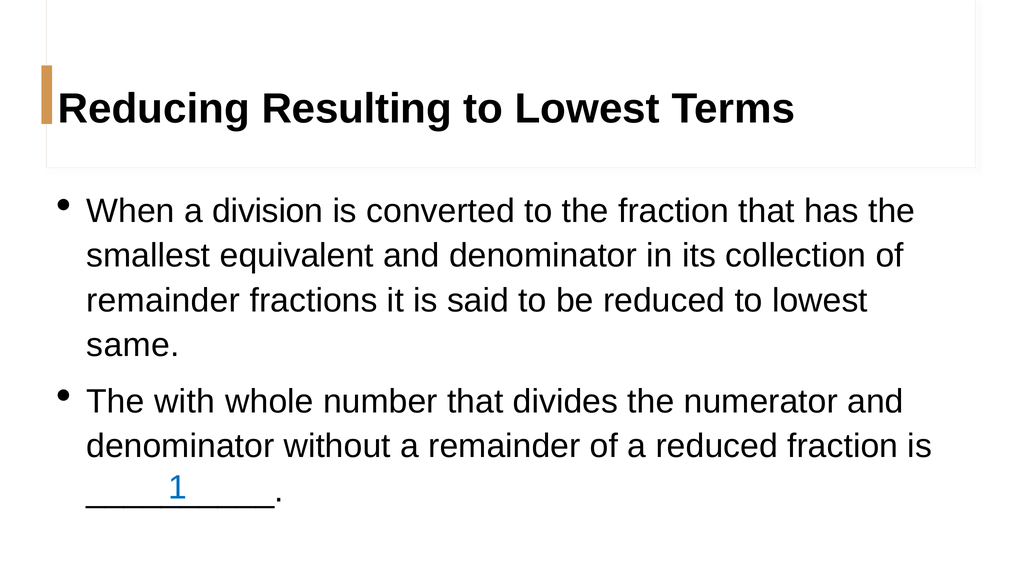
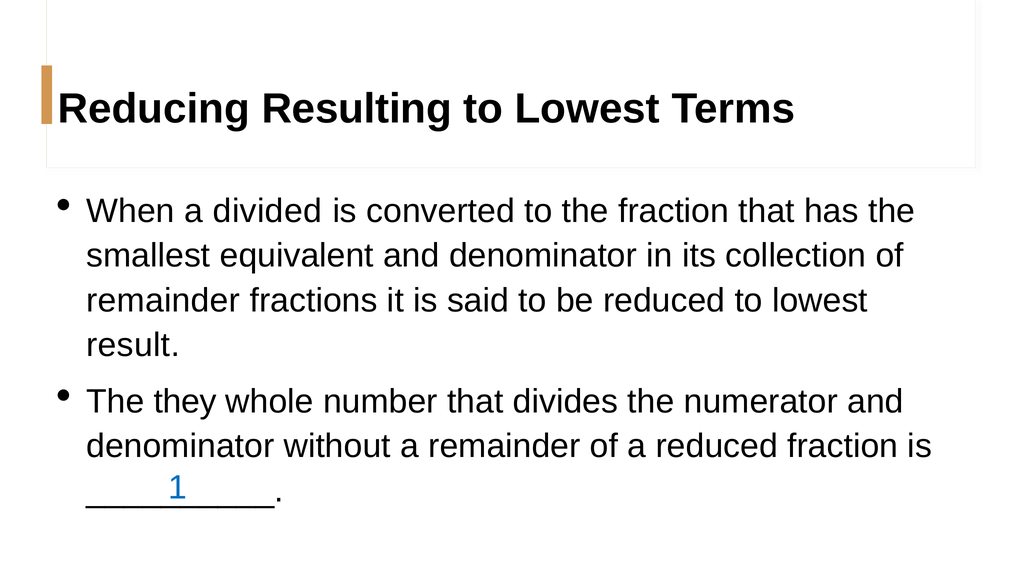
division: division -> divided (267, 211)
same: same -> result (133, 345)
with: with -> they (185, 402)
